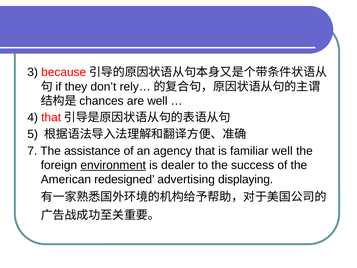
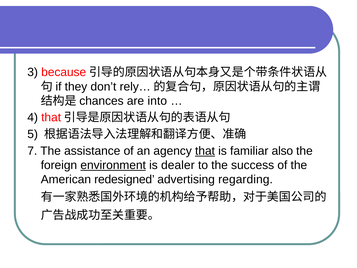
are well: well -> into (157, 101)
that underline: none -> present (205, 151)
familiar well: well -> also (282, 151)
displaying: displaying -> regarding (246, 179)
